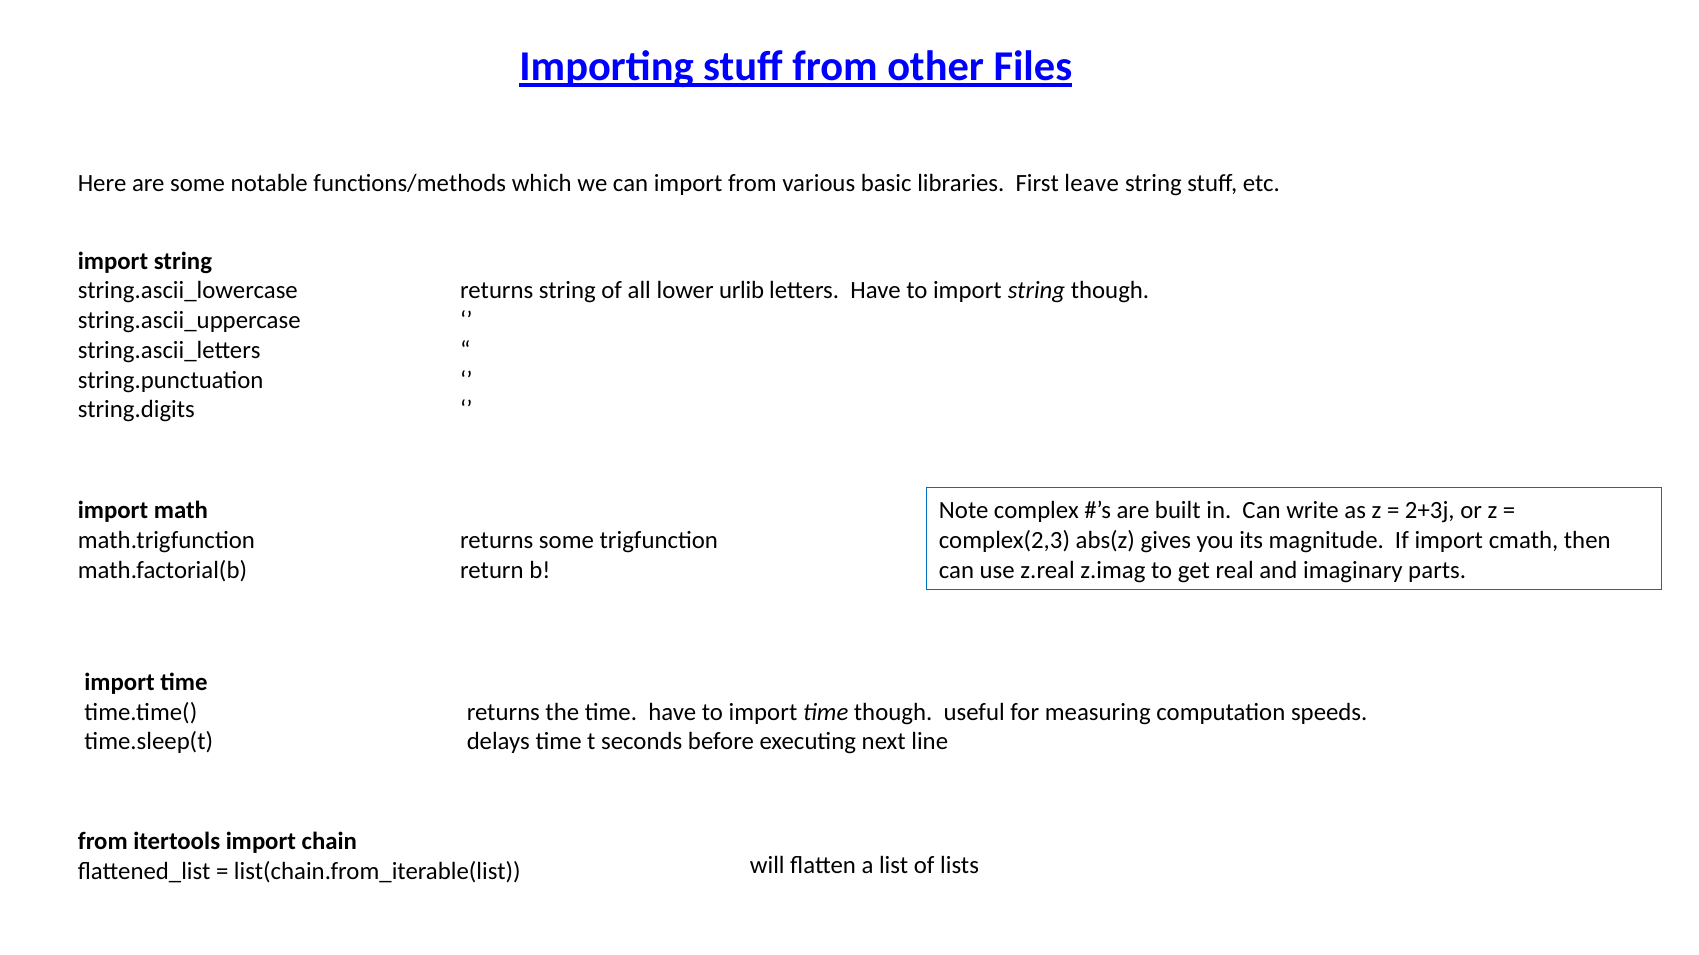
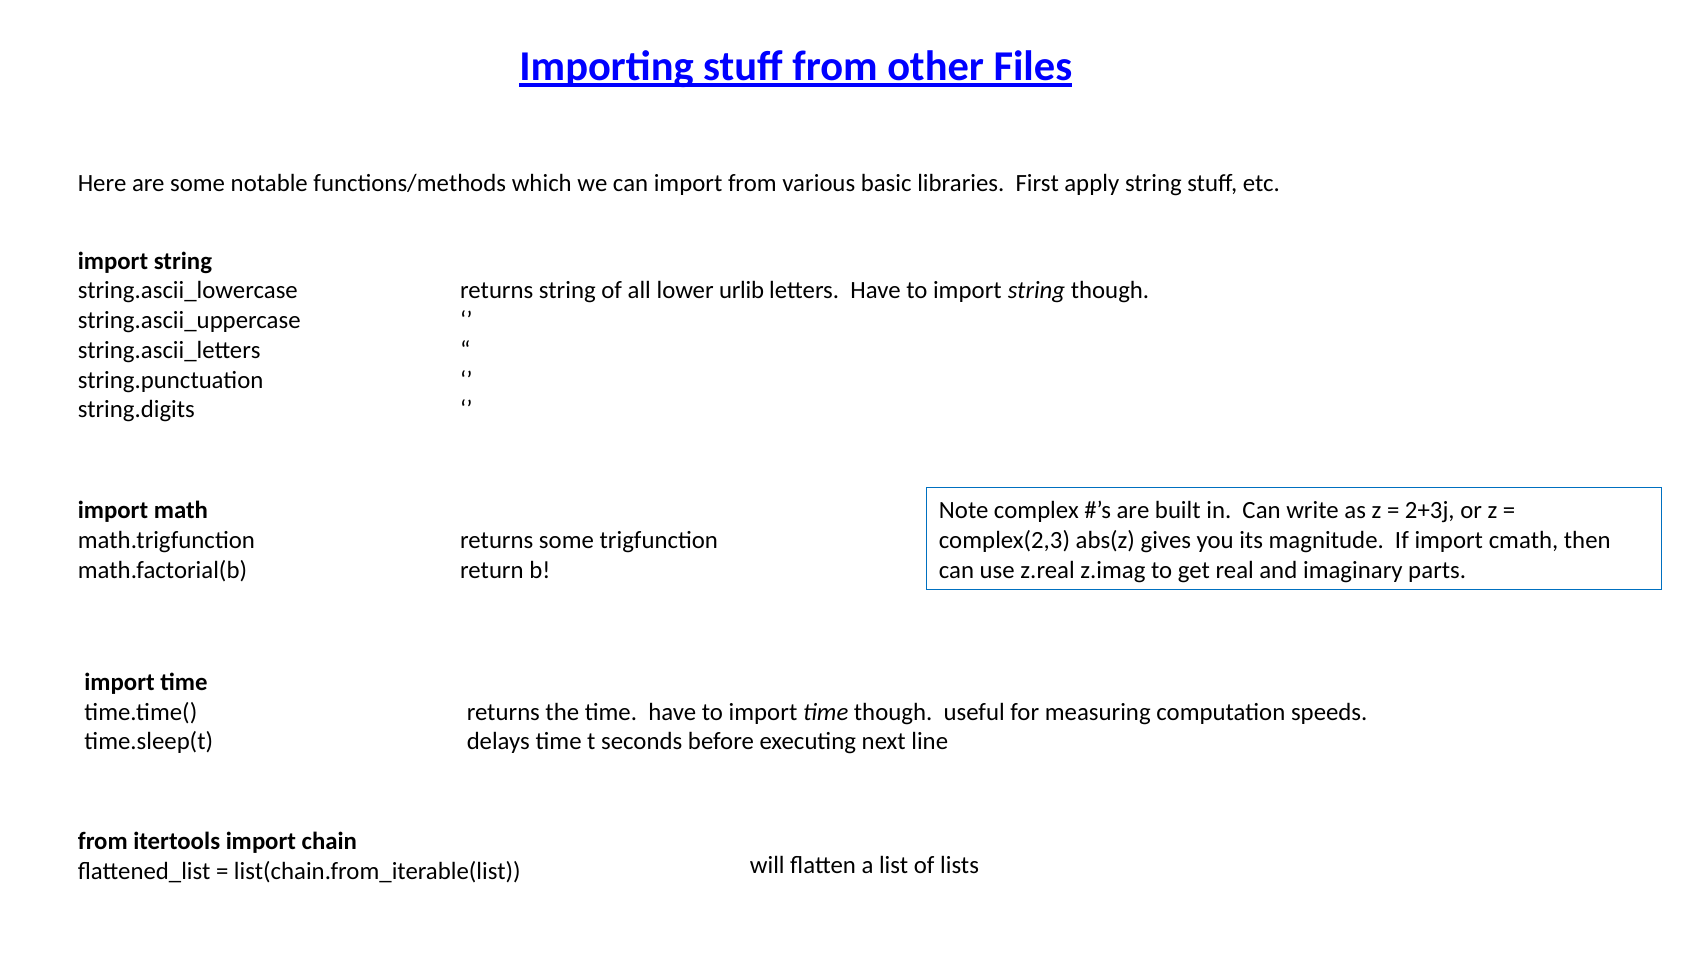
leave: leave -> apply (1092, 184)
